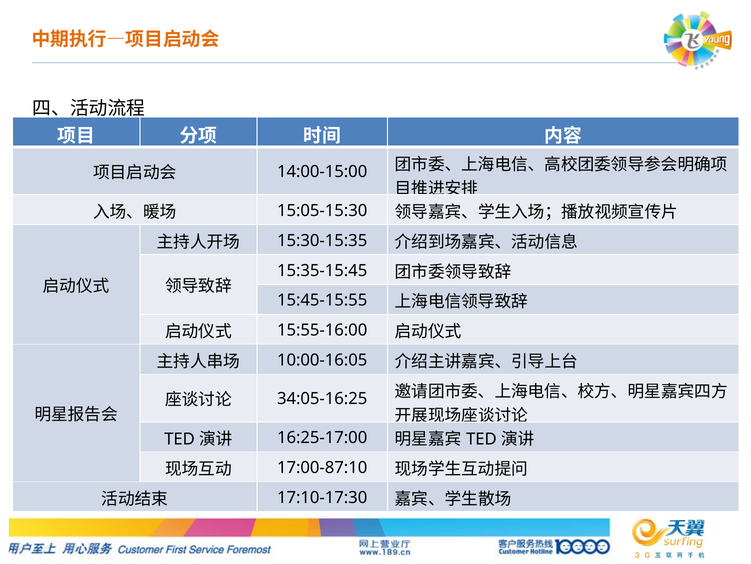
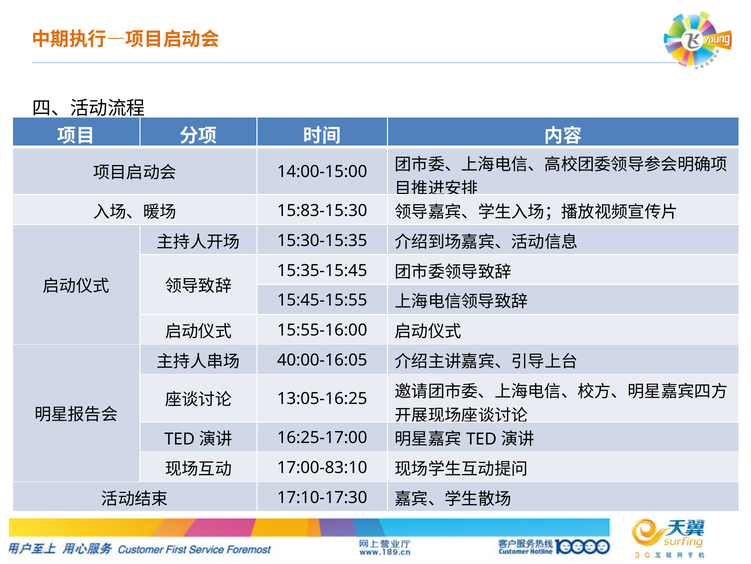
15:05-15:30: 15:05-15:30 -> 15:83-15:30 (322, 210)
10:00-16:05: 10:00-16:05 -> 40:00-16:05 (322, 360)
34:05-16:25: 34:05-16:25 -> 13:05-16:25 (322, 398)
17:00-87:10: 17:00-87:10 -> 17:00-83:10 (322, 467)
